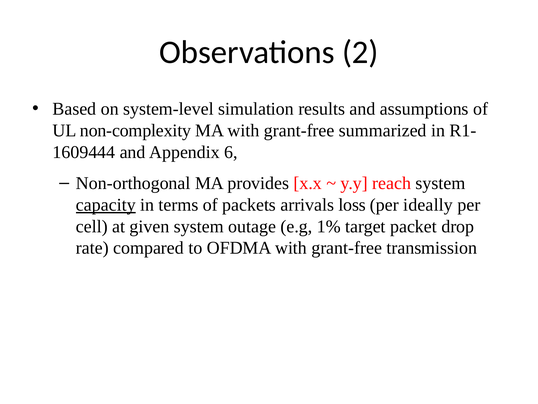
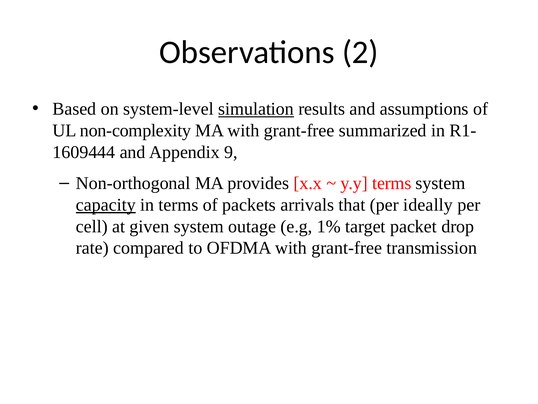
simulation underline: none -> present (256, 109)
6: 6 -> 9 (231, 152)
y.y reach: reach -> terms (392, 183)
loss: loss -> that (352, 205)
